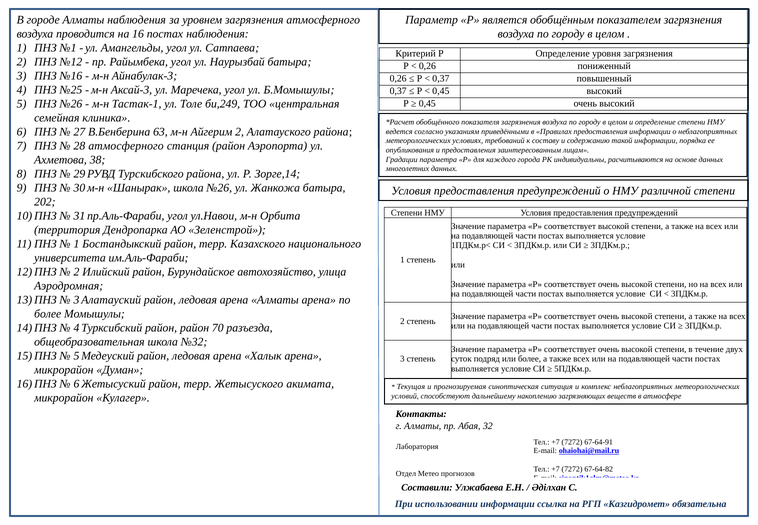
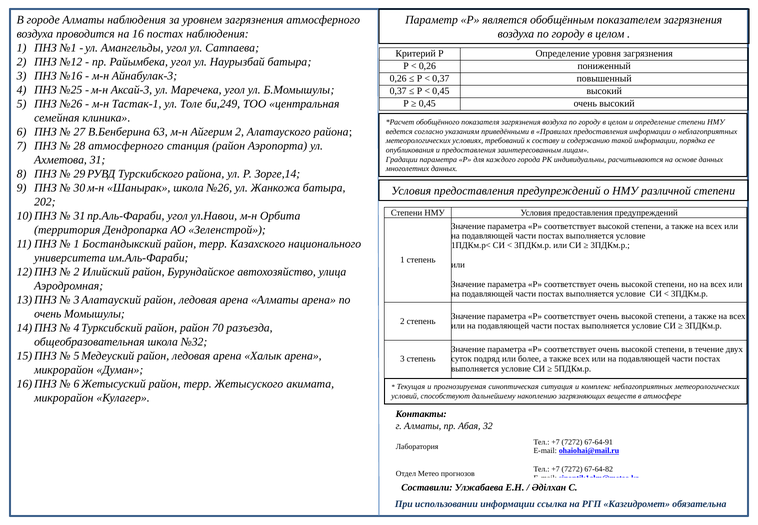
Ахметова 38: 38 -> 31 (98, 160)
более: более -> очень (48, 314)
